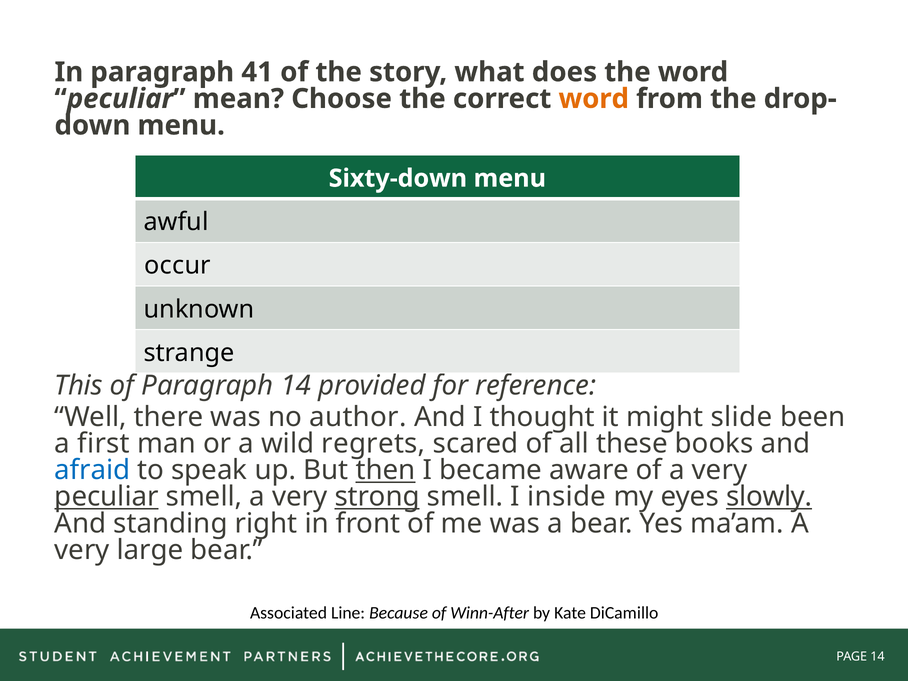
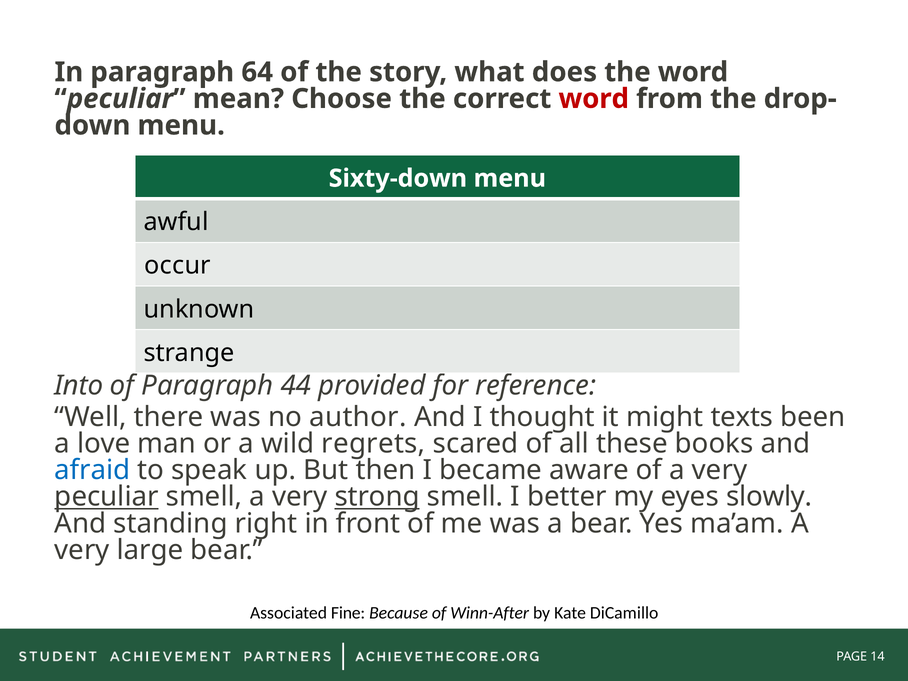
41: 41 -> 64 (257, 72)
word colour: orange -> red (594, 99)
This: This -> Into (79, 385)
Paragraph 14: 14 -> 44 (296, 385)
slide: slide -> texts (742, 417)
first: first -> love (104, 444)
then underline: present -> none (385, 470)
inside: inside -> better (567, 497)
slowly underline: present -> none (769, 497)
Line: Line -> Fine (348, 613)
